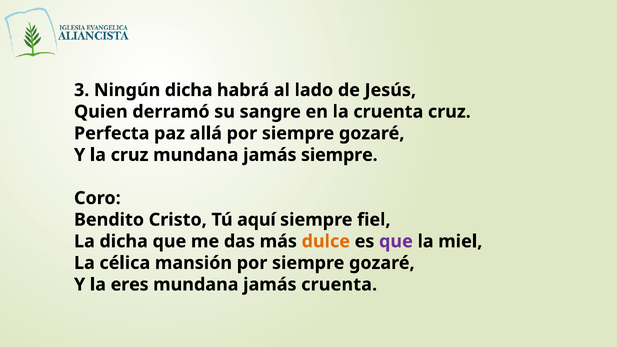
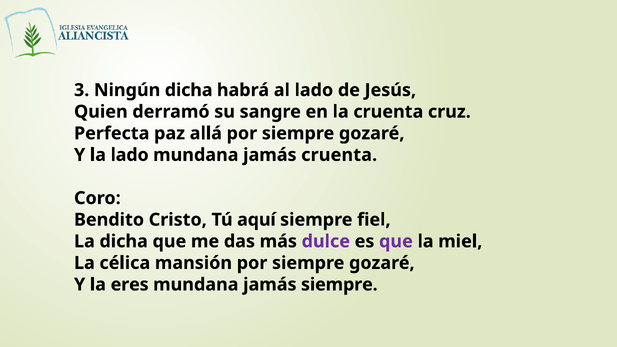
la cruz: cruz -> lado (130, 155)
jamás siempre: siempre -> cruenta (339, 155)
dulce colour: orange -> purple (326, 241)
jamás cruenta: cruenta -> siempre (339, 285)
